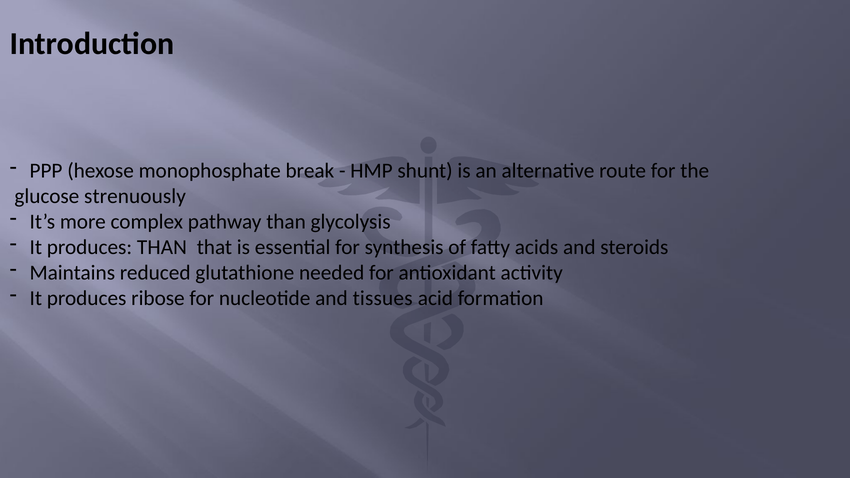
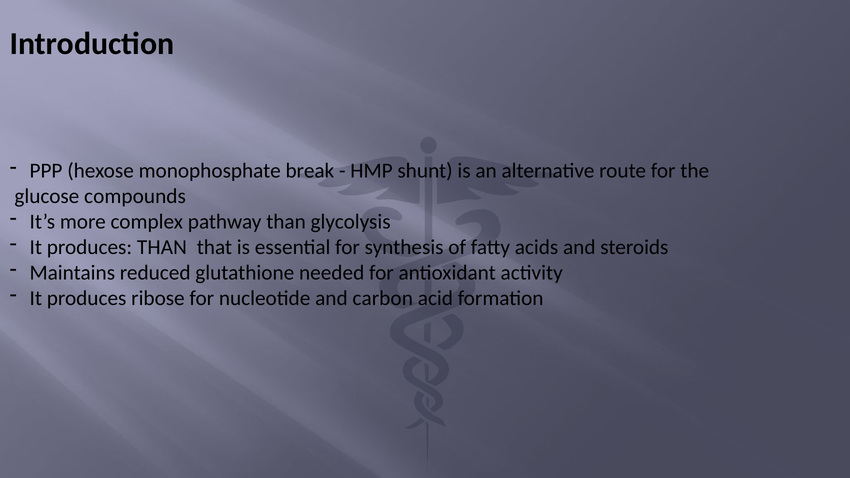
strenuously: strenuously -> compounds (135, 196)
tissues: tissues -> carbon (383, 298)
